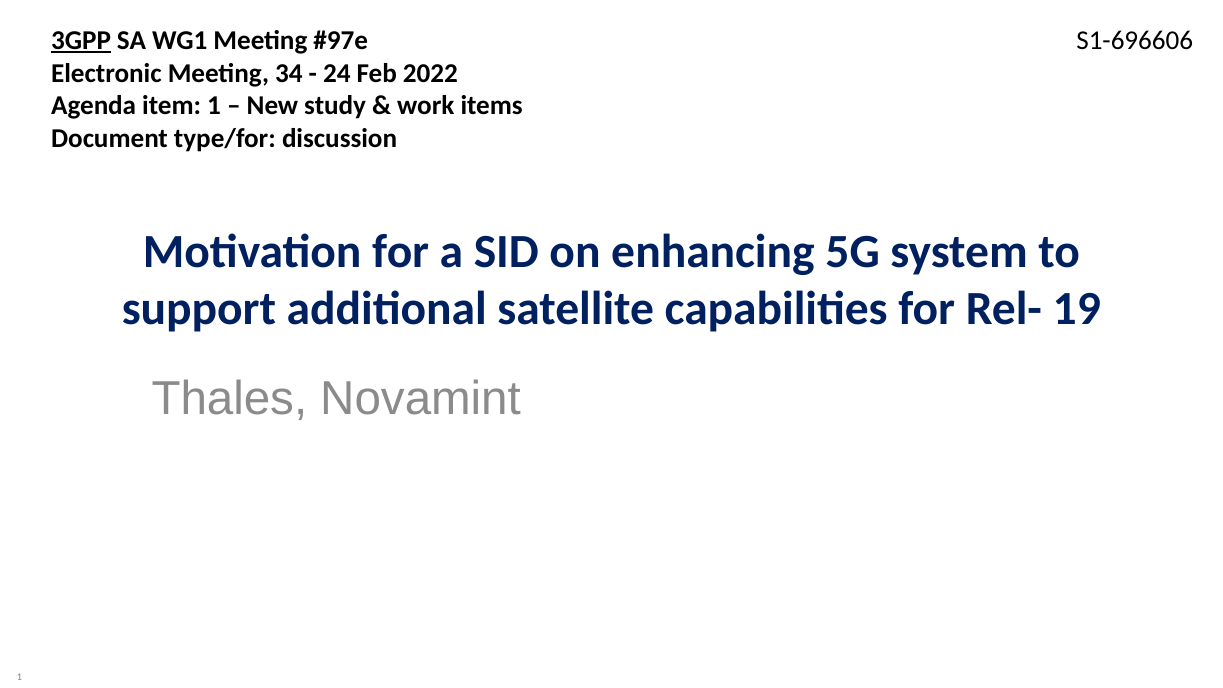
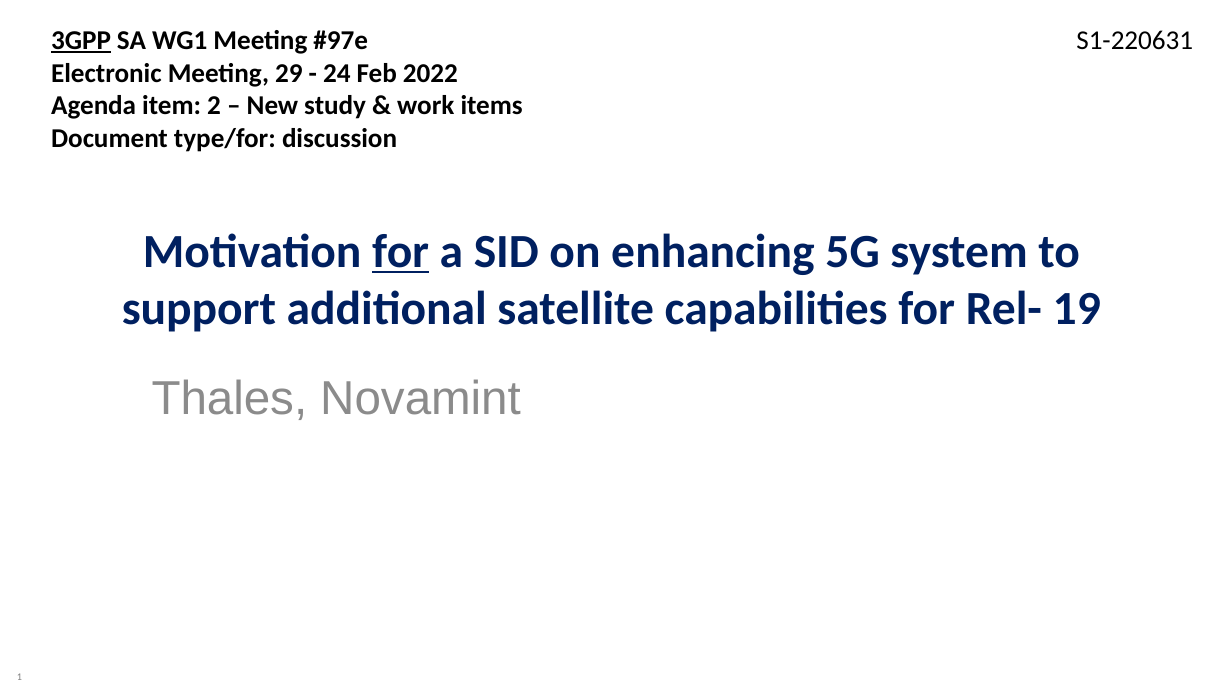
S1-696606: S1-696606 -> S1-220631 (1135, 41)
34: 34 -> 29 (289, 73)
item 1: 1 -> 2 (214, 106)
for underline: none -> present (401, 251)
